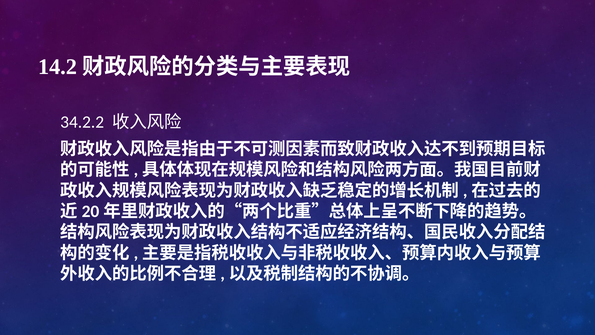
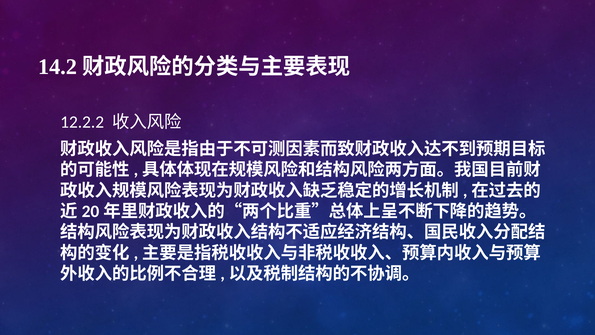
34.2.2: 34.2.2 -> 12.2.2 (82, 122)
